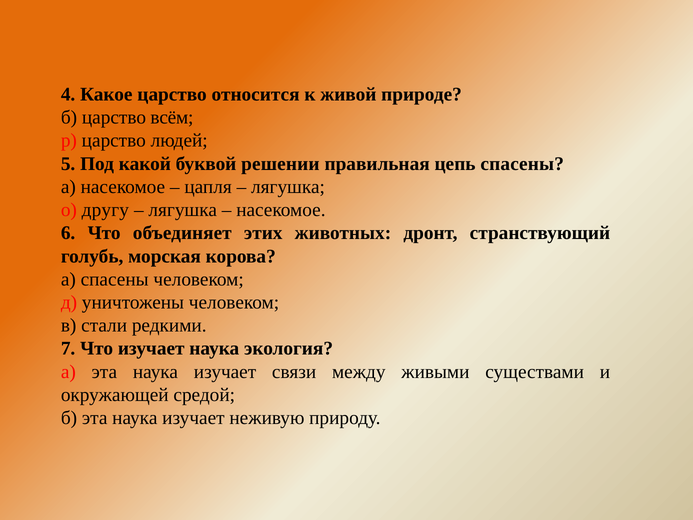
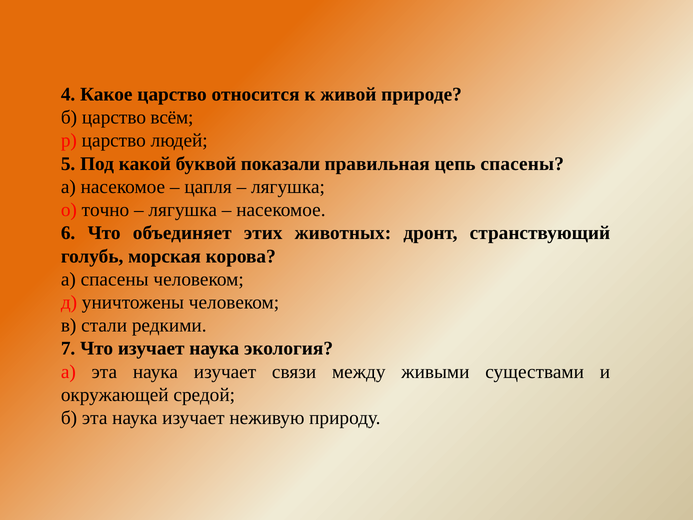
решении: решении -> показали (281, 164)
другу: другу -> точно (105, 210)
